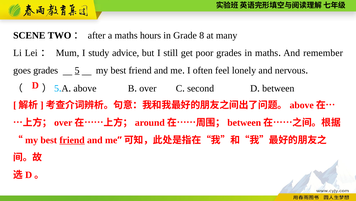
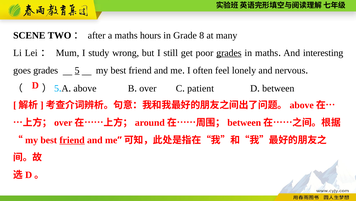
advice: advice -> wrong (126, 53)
grades underline: none -> present (229, 53)
remember: remember -> interesting (323, 53)
second: second -> patient (201, 88)
